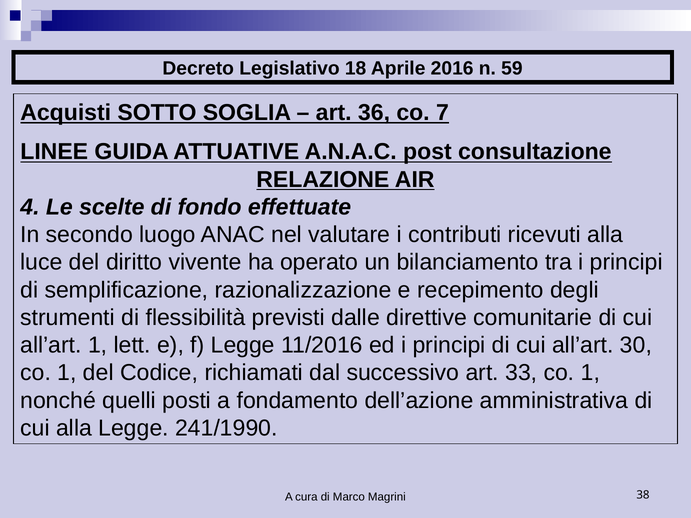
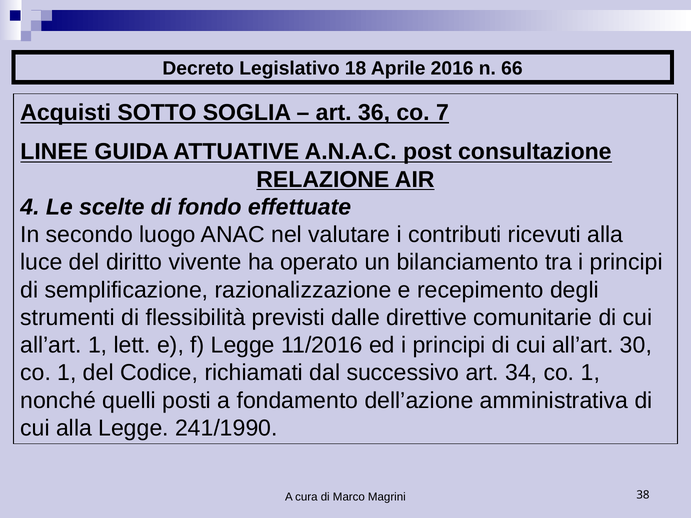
59: 59 -> 66 (512, 69)
33: 33 -> 34 (521, 373)
